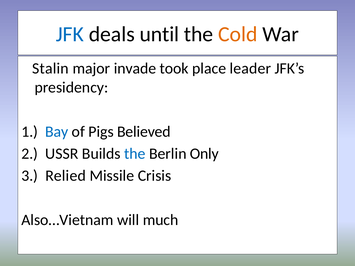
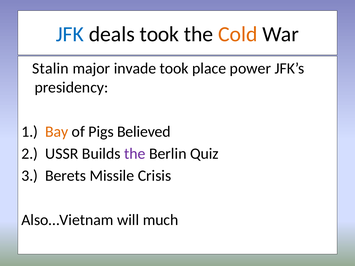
deals until: until -> took (159, 34)
leader: leader -> power (250, 69)
Bay colour: blue -> orange (57, 132)
the colour: blue -> purple (135, 154)
Only: Only -> Quiz (204, 154)
Relied: Relied -> Berets (66, 176)
